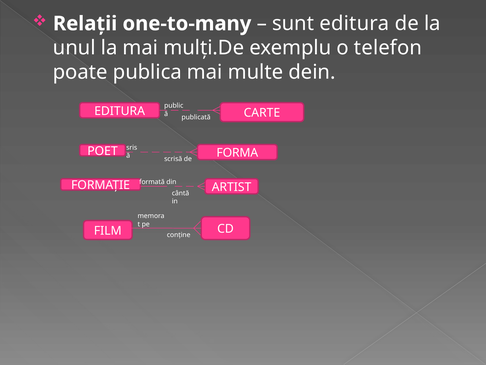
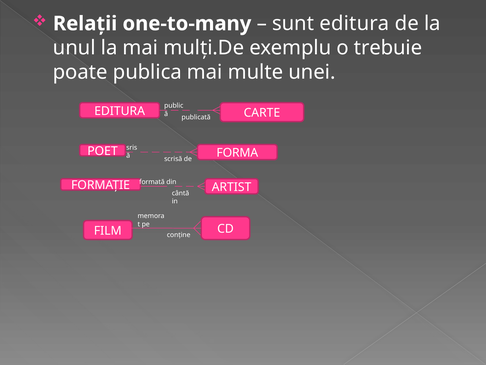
telefon: telefon -> trebuie (388, 48)
dein: dein -> unei (312, 72)
